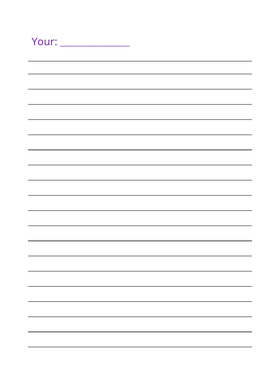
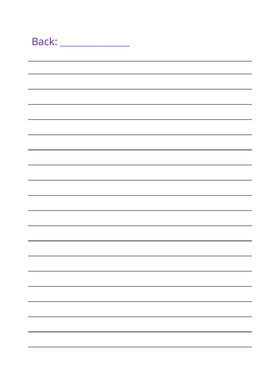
Your: Your -> Back (45, 42)
